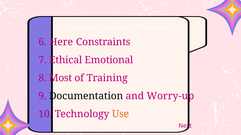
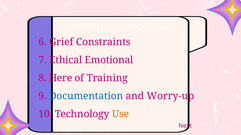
Here: Here -> Grief (61, 42)
Most: Most -> Here (61, 78)
Documentation colour: black -> blue (86, 96)
